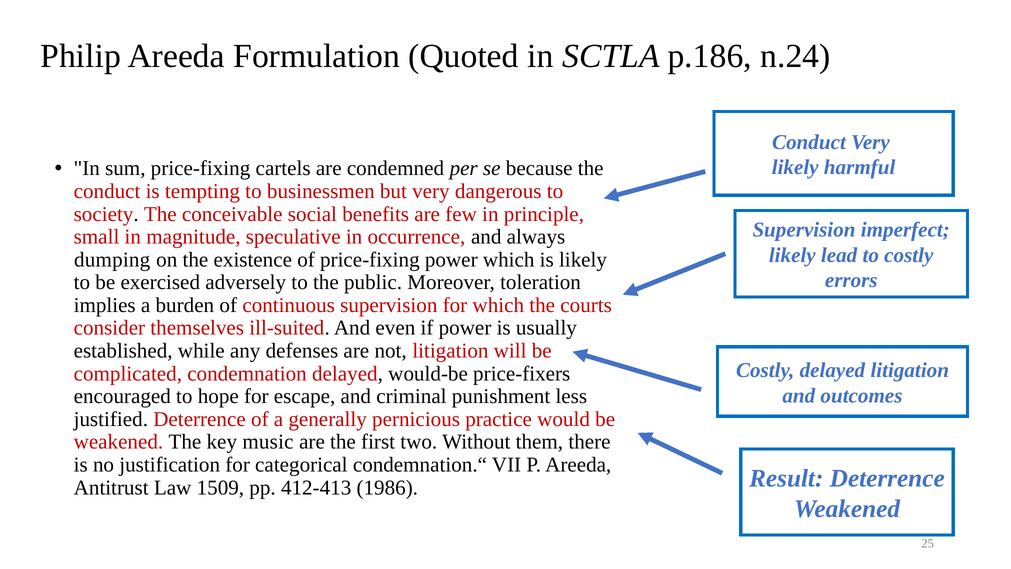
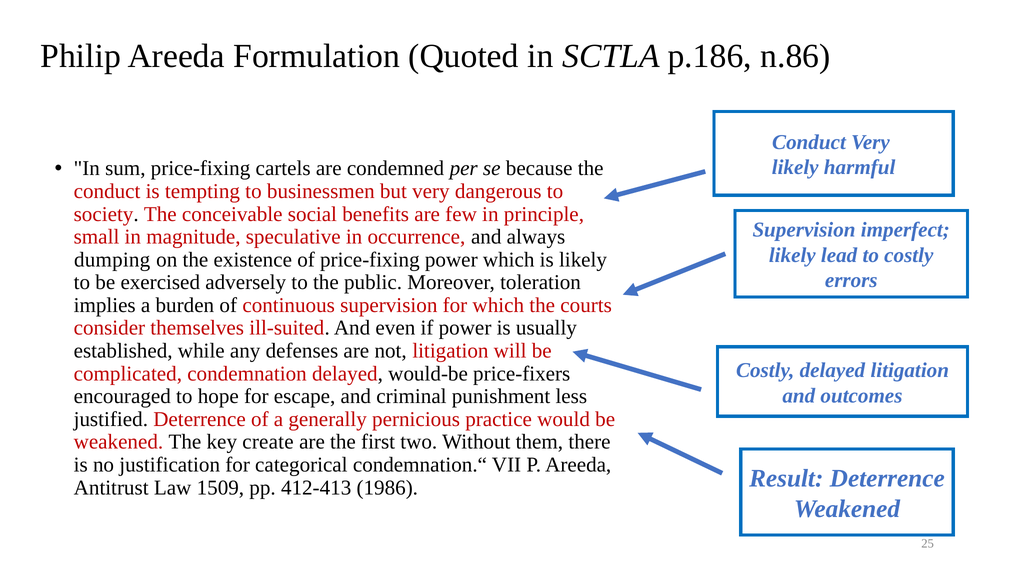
n.24: n.24 -> n.86 (795, 56)
music: music -> create (268, 442)
